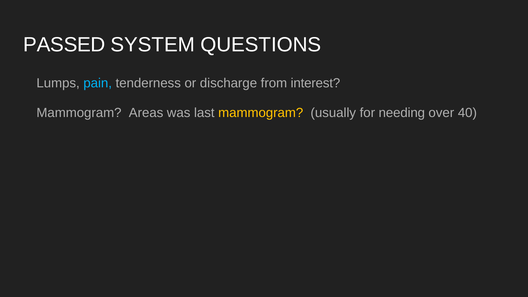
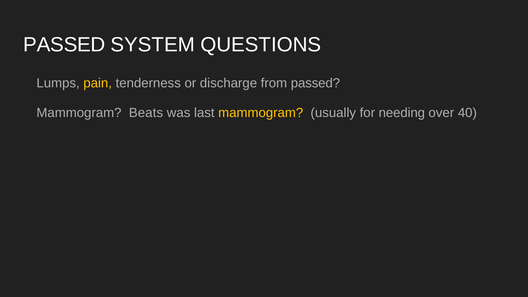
pain colour: light blue -> yellow (98, 83)
from interest: interest -> passed (315, 83)
Areas: Areas -> Beats (146, 113)
